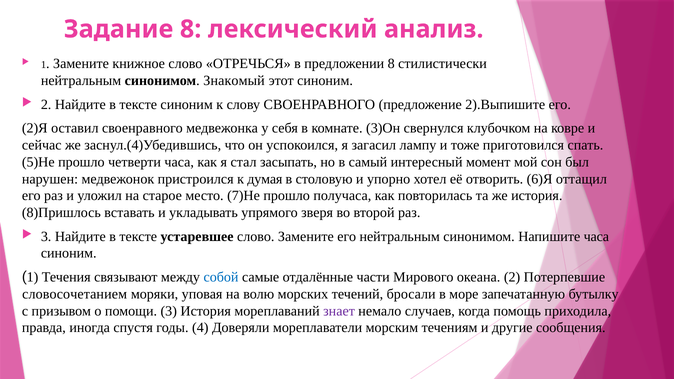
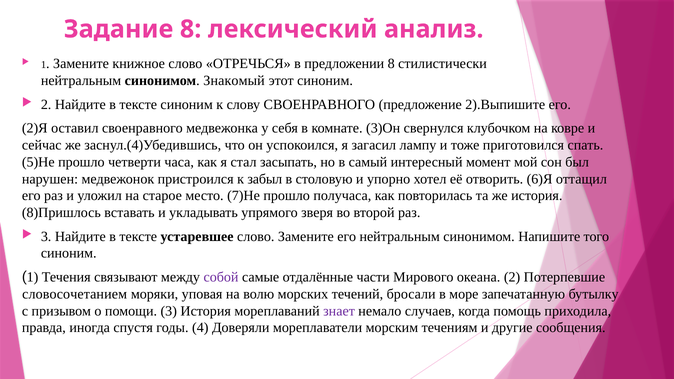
думая: думая -> забыл (265, 179)
Напишите часа: часа -> того (596, 237)
собой colour: blue -> purple (221, 277)
